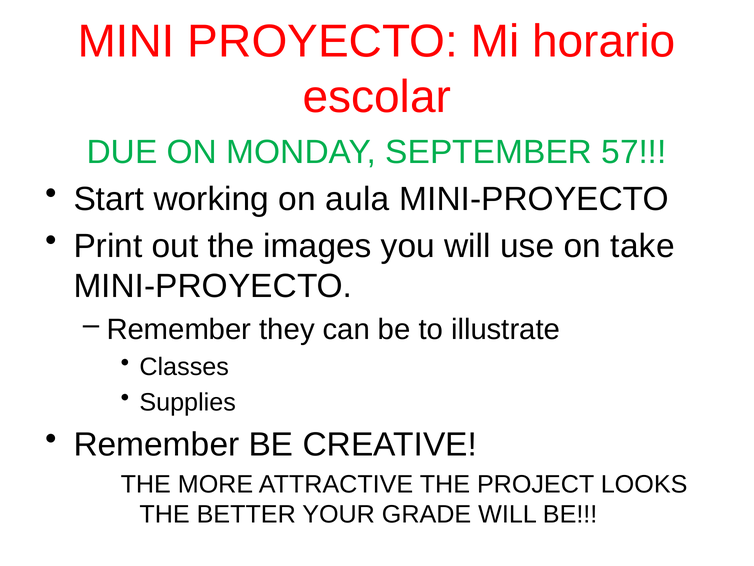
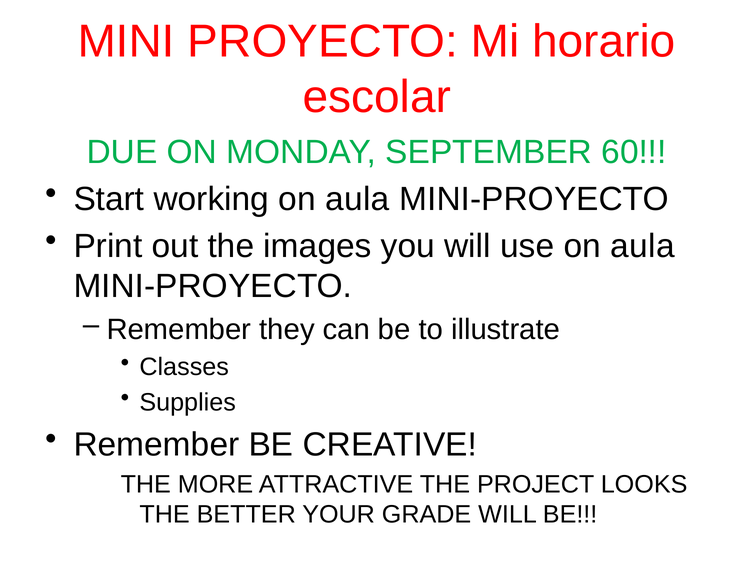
57: 57 -> 60 (634, 152)
use on take: take -> aula (643, 246)
